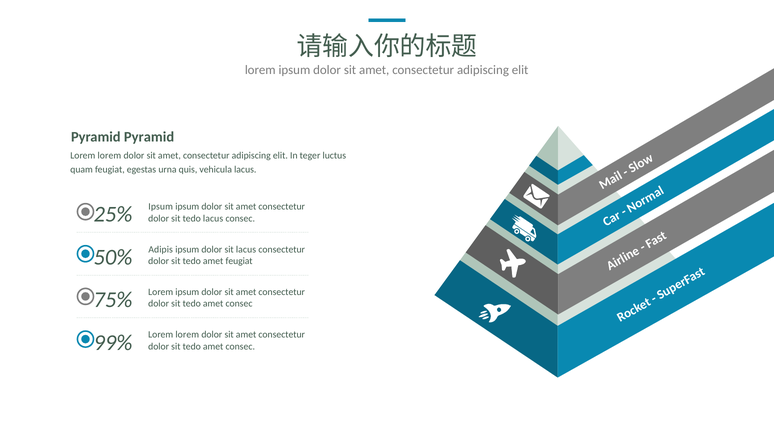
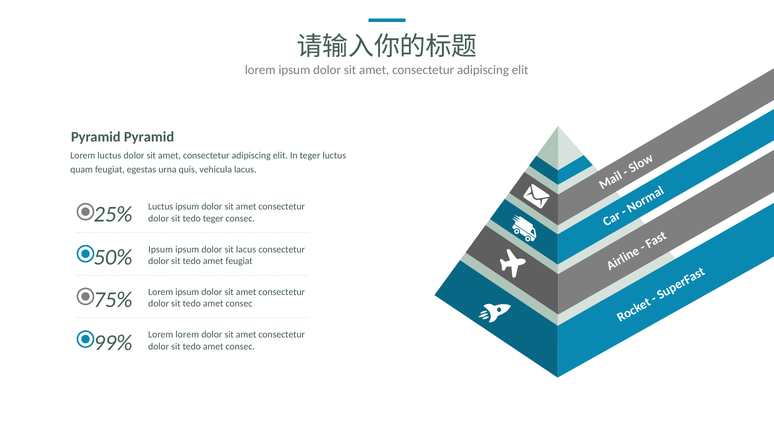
lorem: lorem -> luctus (109, 155)
Ipsum: Ipsum -> Luctus (161, 206)
tedo lacus: lacus -> teger (213, 218)
Adipis: Adipis -> Ipsum (161, 249)
